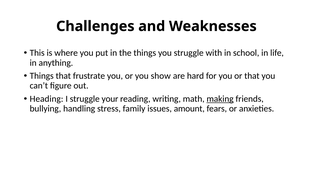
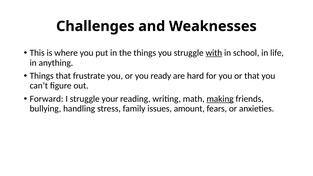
with underline: none -> present (214, 53)
show: show -> ready (161, 76)
Heading: Heading -> Forward (47, 99)
